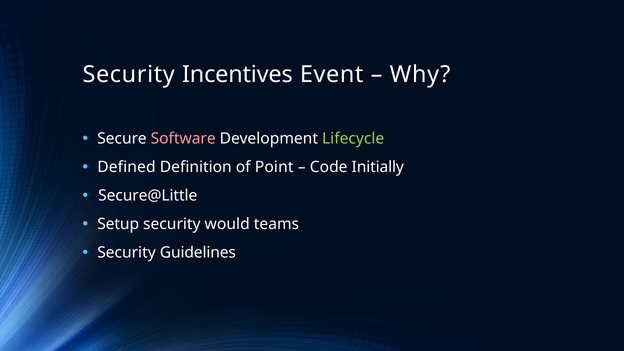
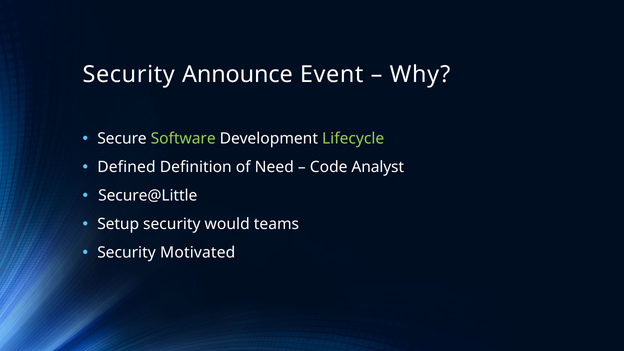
Incentives: Incentives -> Announce (237, 75)
Software colour: pink -> light green (183, 139)
Point: Point -> Need (274, 167)
Initially: Initially -> Analyst (378, 167)
Guidelines: Guidelines -> Motivated (198, 253)
